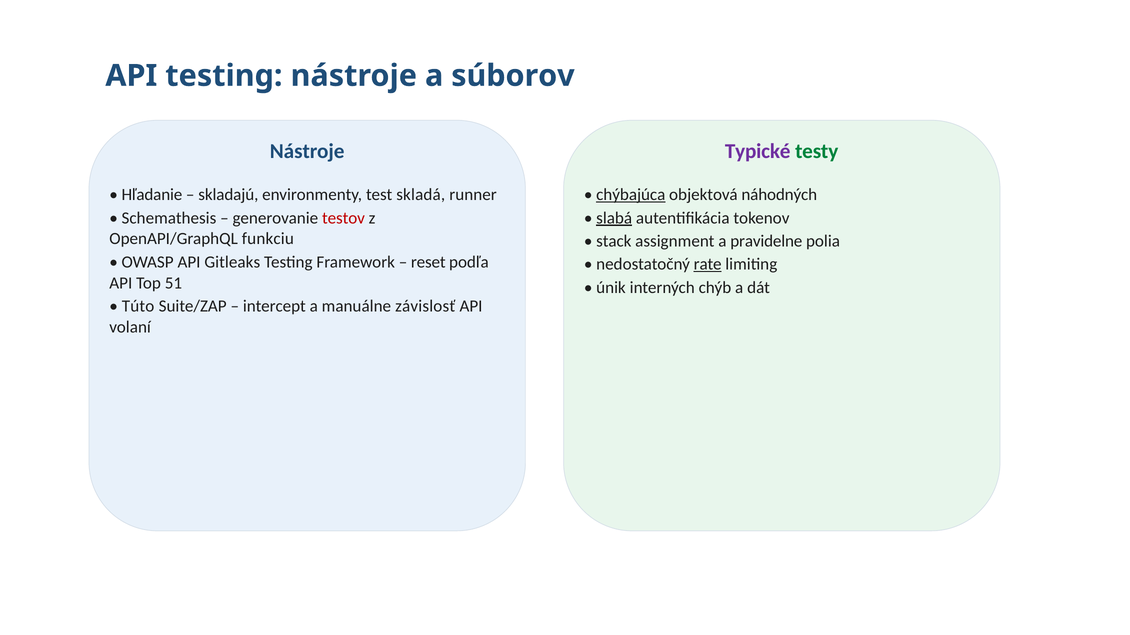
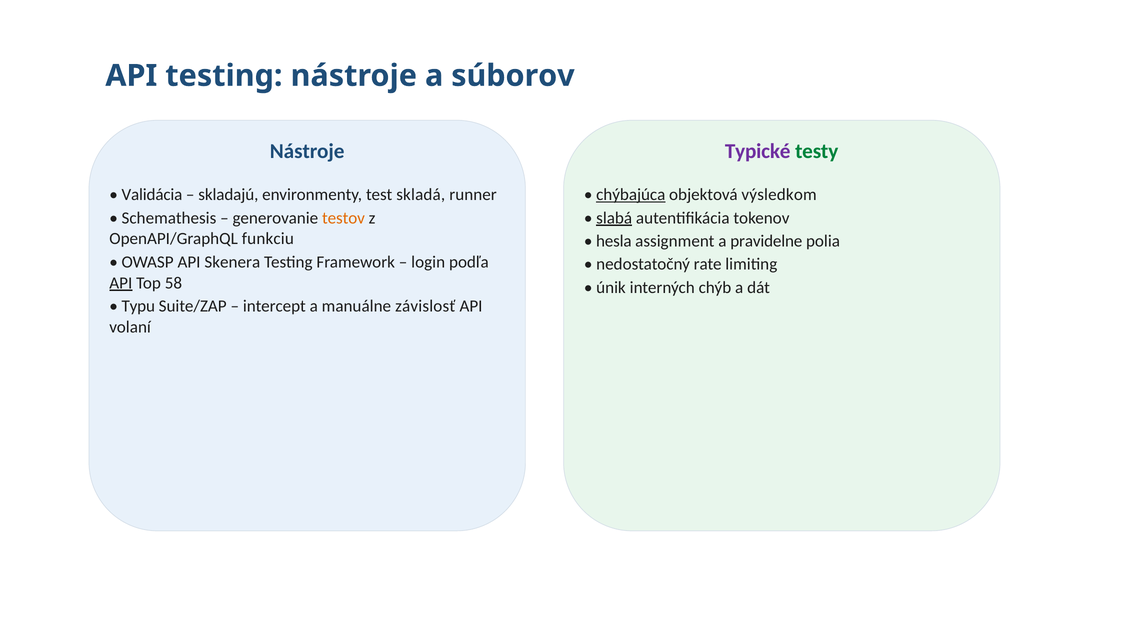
Hľadanie: Hľadanie -> Validácia (152, 195)
náhodných: náhodných -> výsledkom (779, 195)
testov colour: red -> orange (343, 218)
stack: stack -> hesla (614, 241)
Gitleaks: Gitleaks -> Skenera (232, 262)
reset: reset -> login (428, 262)
rate underline: present -> none (708, 265)
API underline: none -> present (121, 283)
51: 51 -> 58 (173, 283)
Túto: Túto -> Typu (138, 306)
